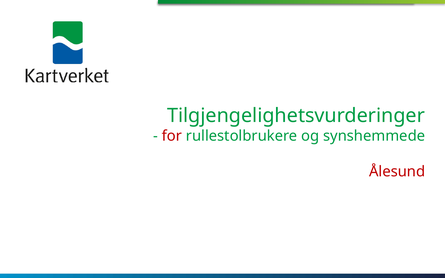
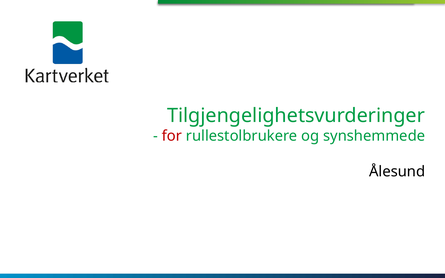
Ålesund colour: red -> black (397, 172)
